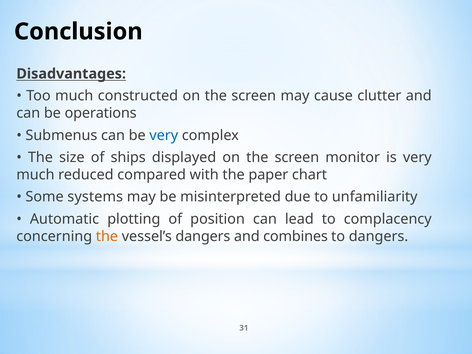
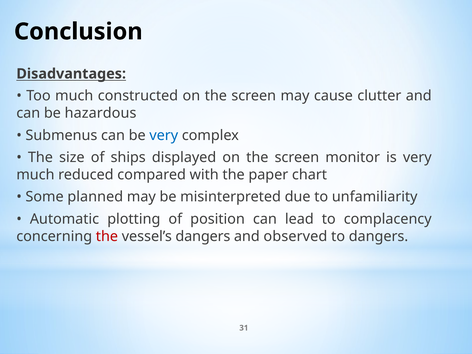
operations: operations -> hazardous (101, 113)
systems: systems -> planned (95, 197)
the colour: orange -> red (107, 236)
combines: combines -> observed (295, 236)
